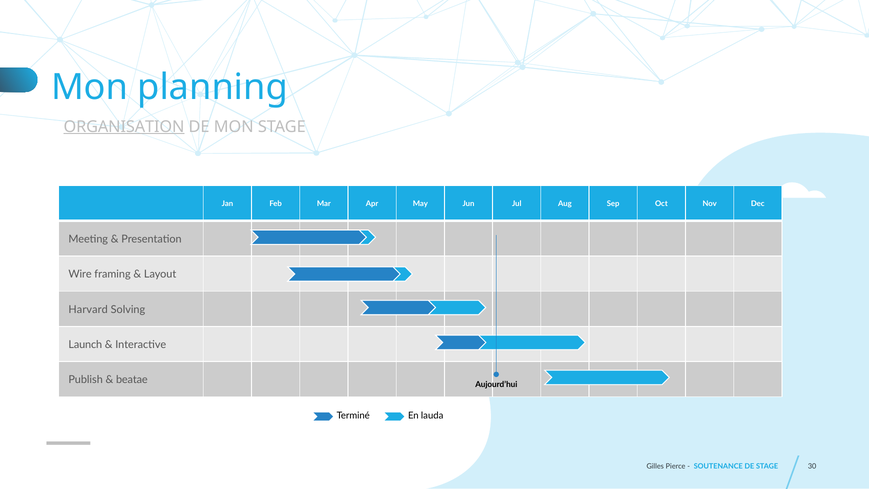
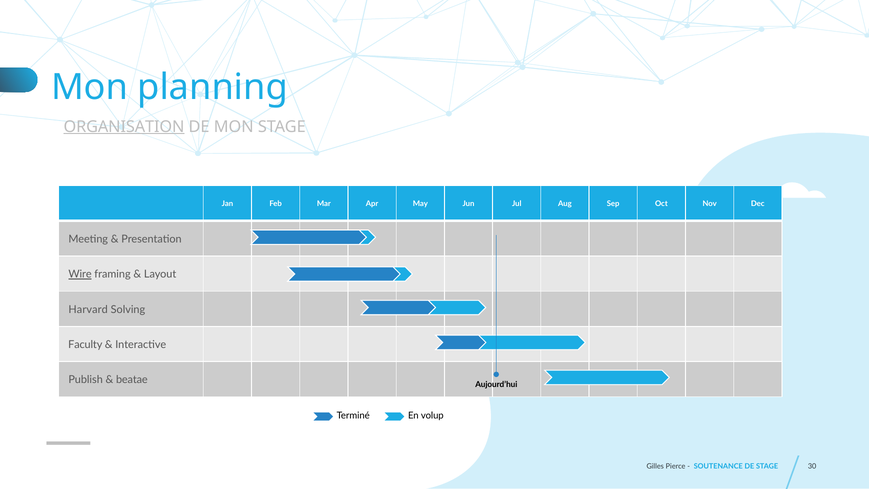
Wire underline: none -> present (80, 274)
Launch: Launch -> Faculty (85, 345)
lauda: lauda -> volup (432, 415)
